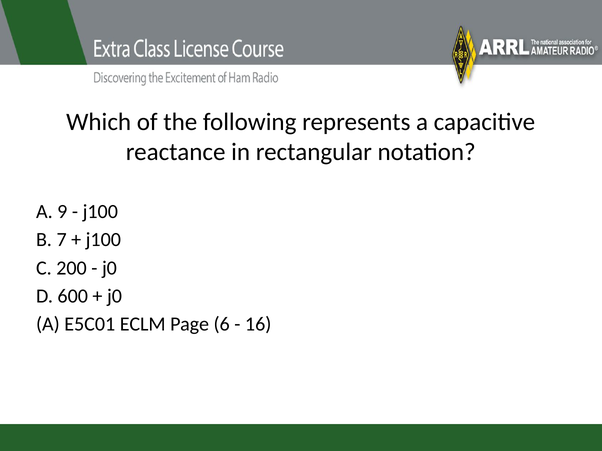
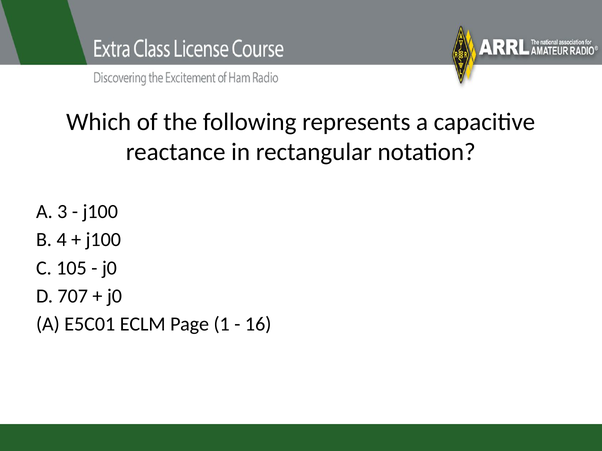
9: 9 -> 3 (62, 212)
7: 7 -> 4 (62, 240)
200: 200 -> 105 (72, 268)
600: 600 -> 707 (73, 296)
6: 6 -> 1 (222, 324)
